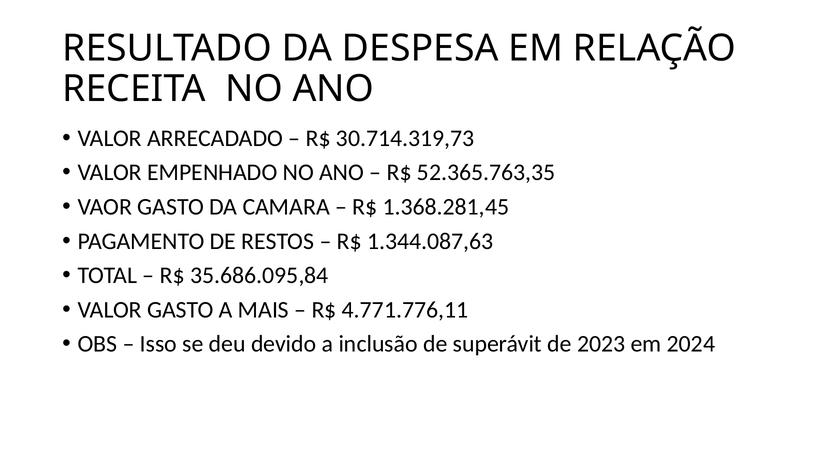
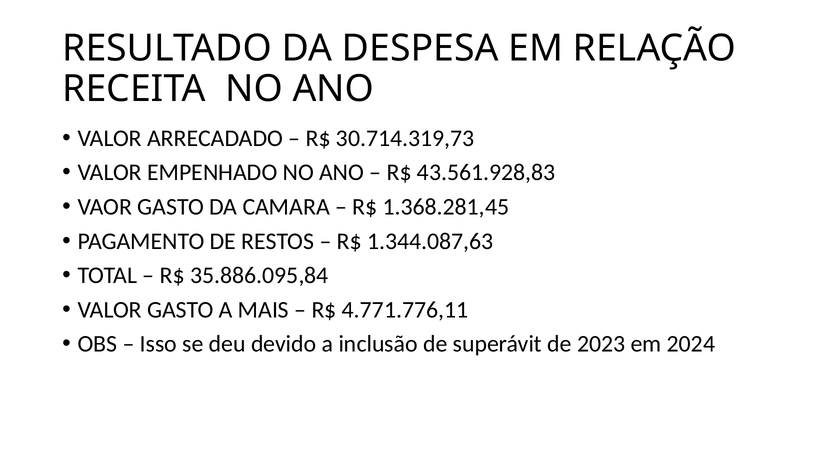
52.365.763,35: 52.365.763,35 -> 43.561.928,83 (486, 172)
35.686.095,84: 35.686.095,84 -> 35.886.095,84 (259, 275)
